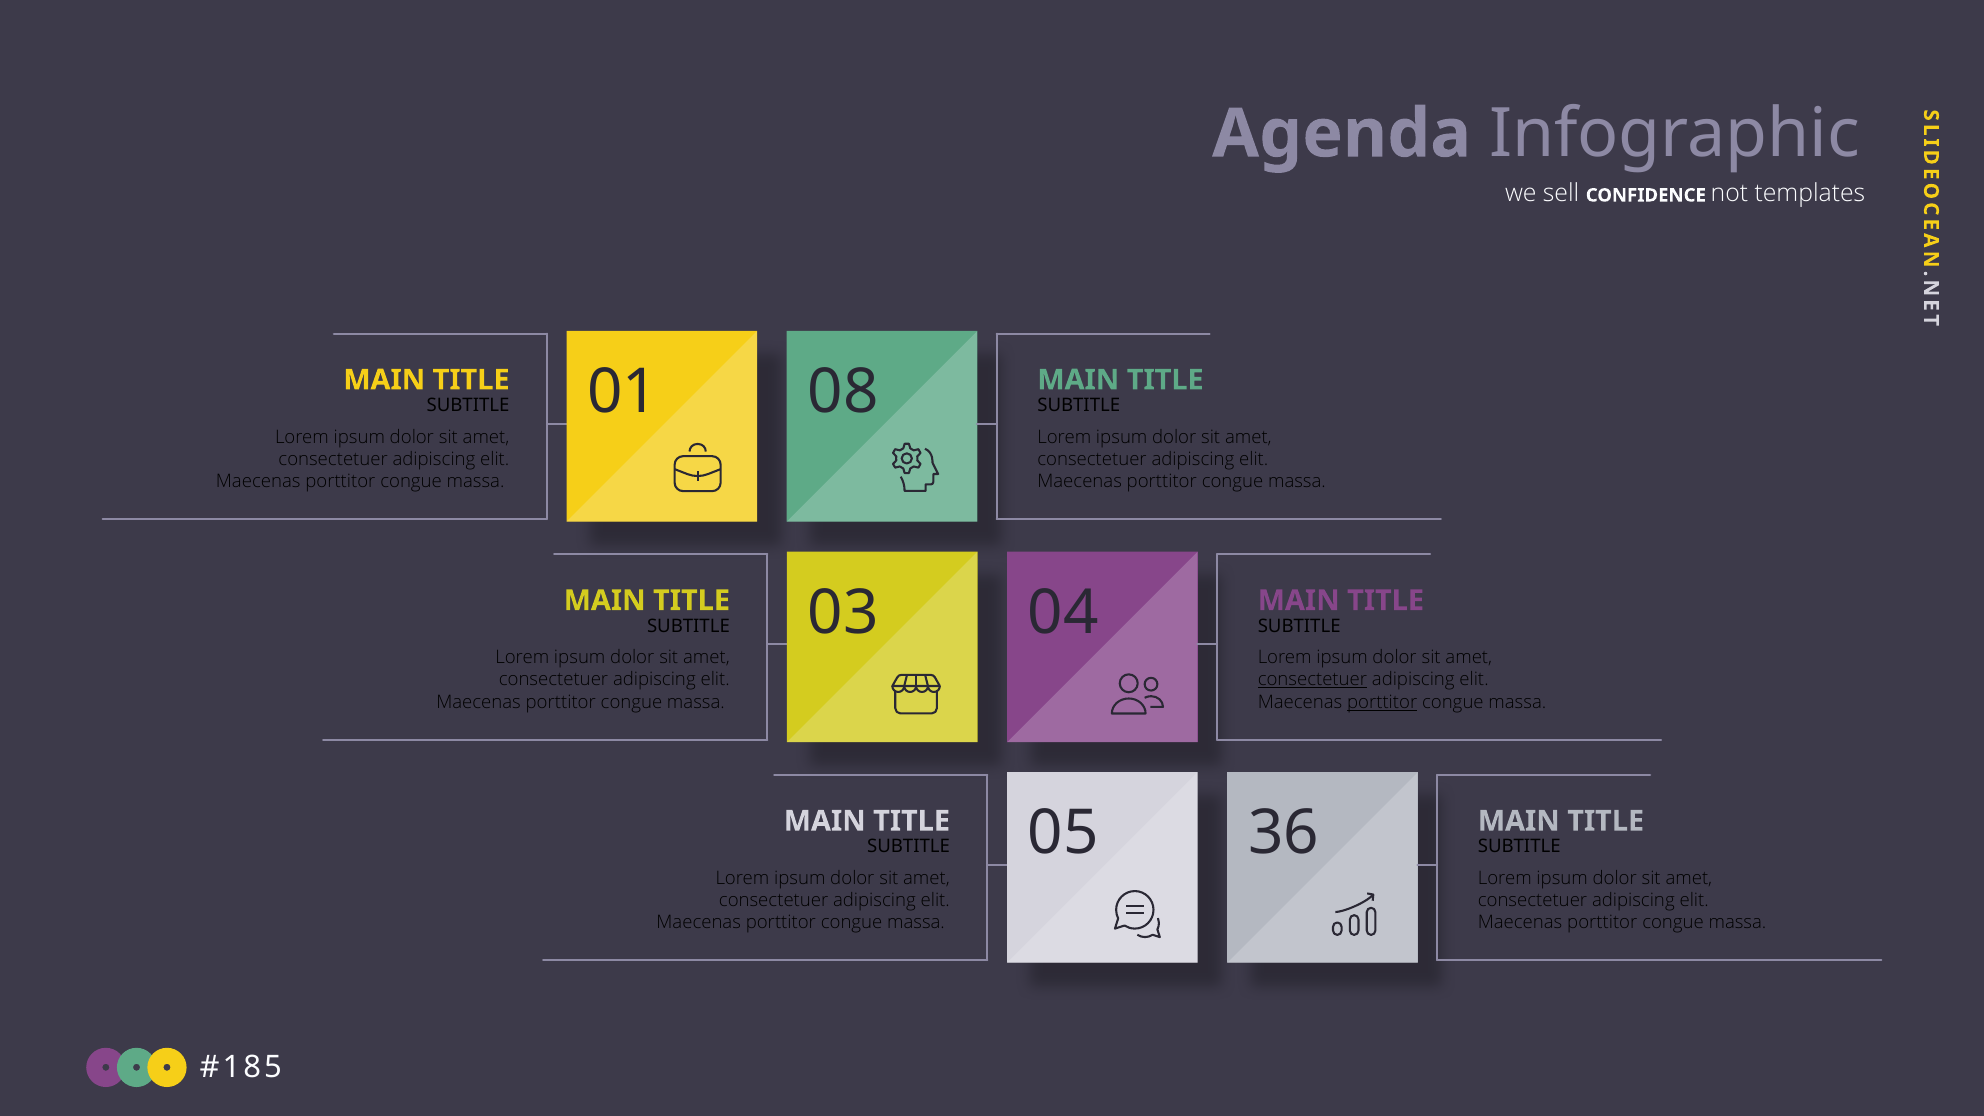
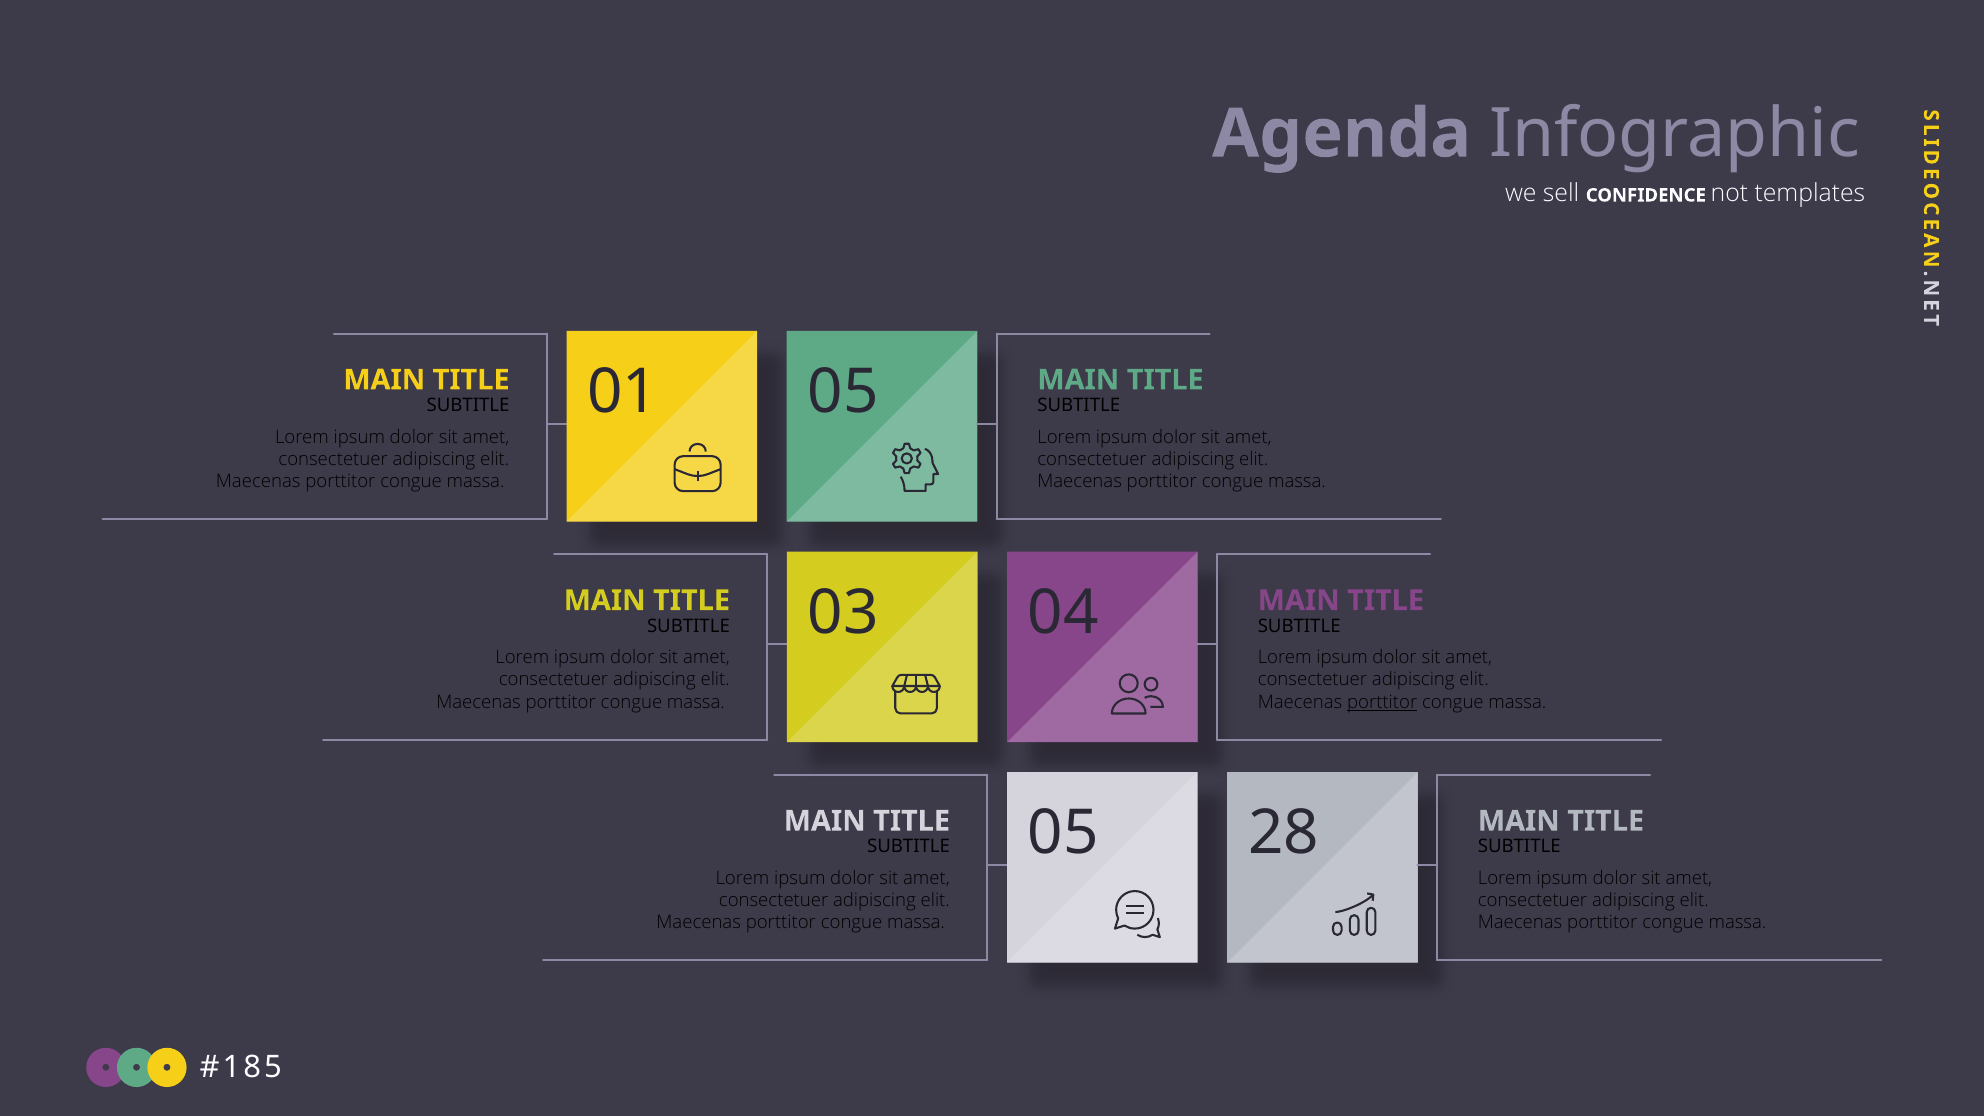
01 08: 08 -> 05 (843, 392)
consectetuer underline: present -> none (1312, 680)
36: 36 -> 28 (1283, 833)
